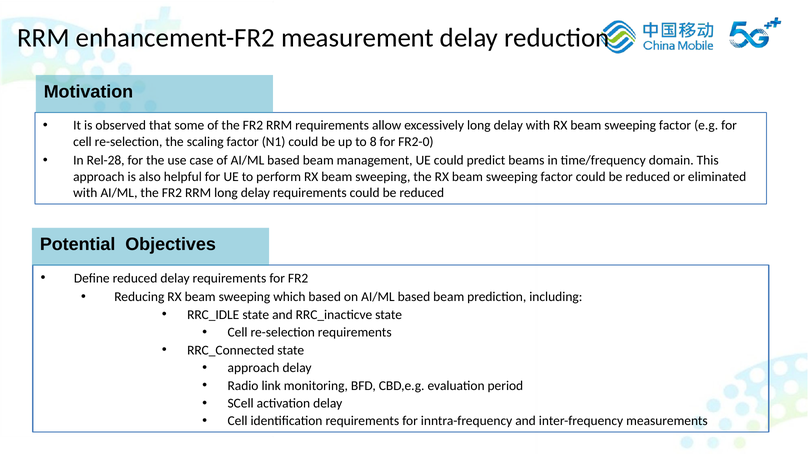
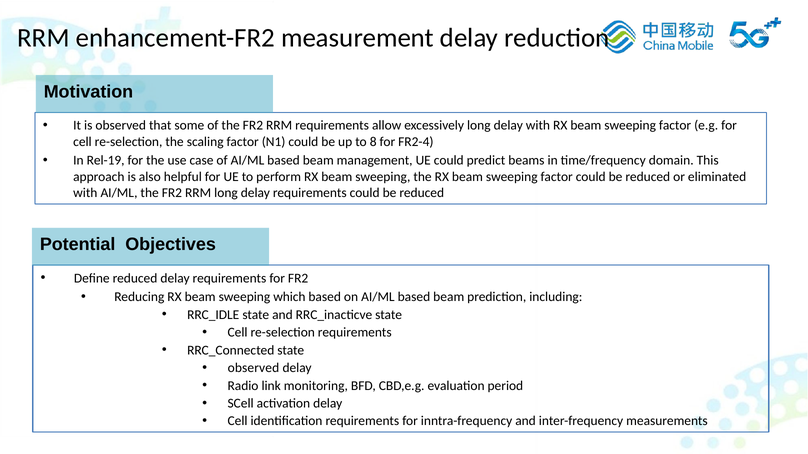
FR2-0: FR2-0 -> FR2-4 (416, 142)
Rel-28: Rel-28 -> Rel-19 (106, 161)
approach: approach -> observed (253, 368)
